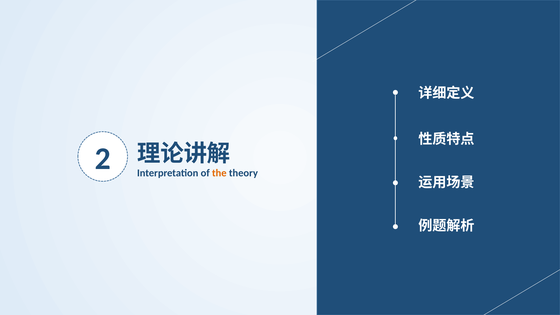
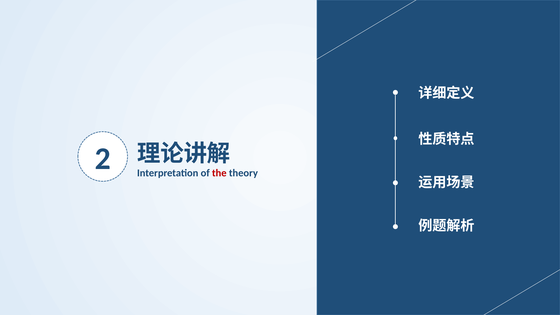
the colour: orange -> red (219, 173)
